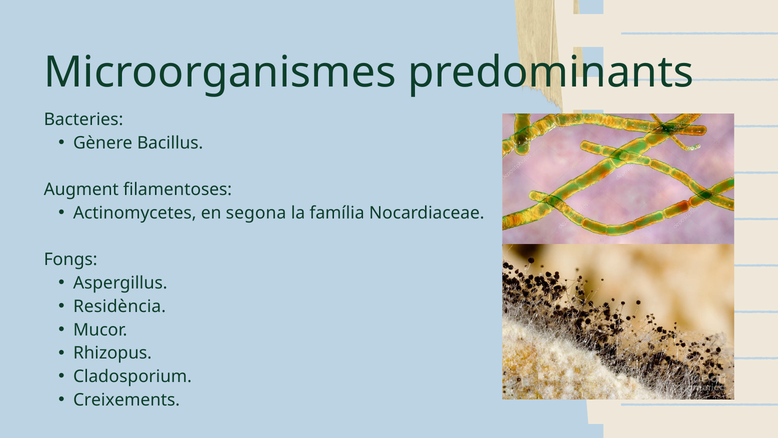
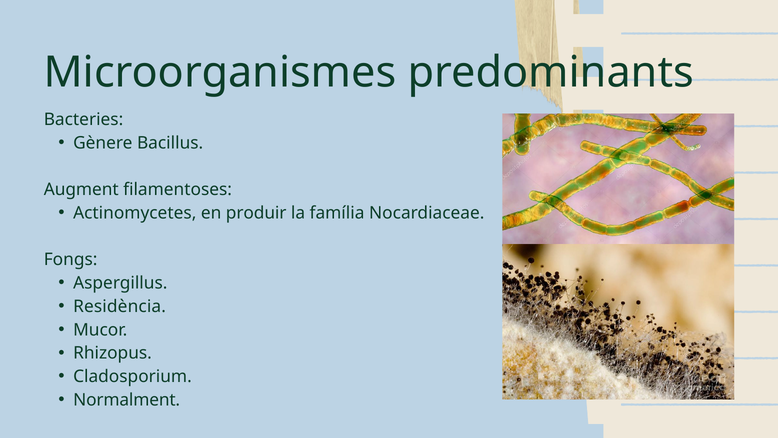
segona: segona -> produir (256, 213)
Creixements: Creixements -> Normalment (127, 400)
